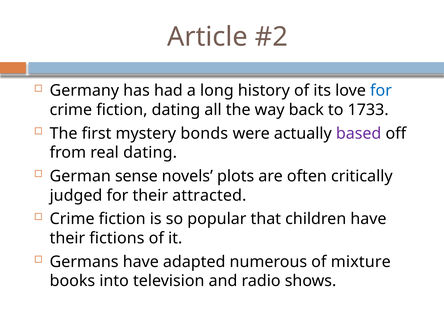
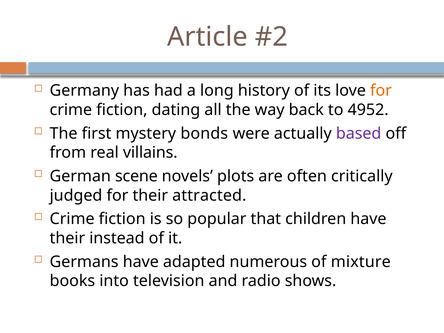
for colour: blue -> orange (381, 91)
1733: 1733 -> 4952 (368, 110)
real dating: dating -> villains (150, 153)
sense: sense -> scene (136, 176)
fictions: fictions -> instead (117, 238)
